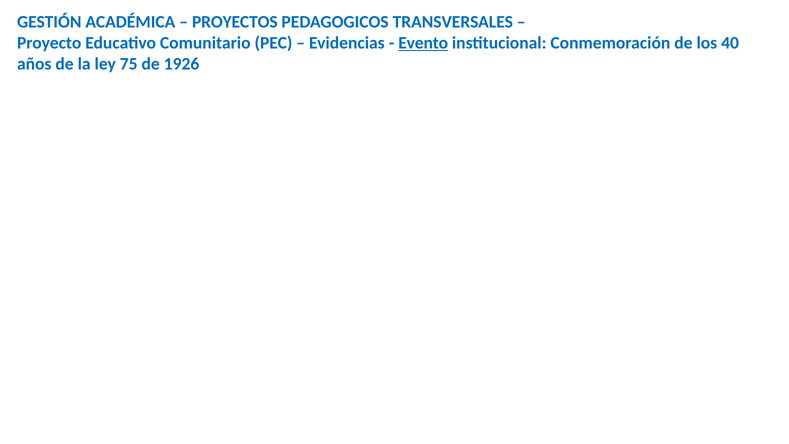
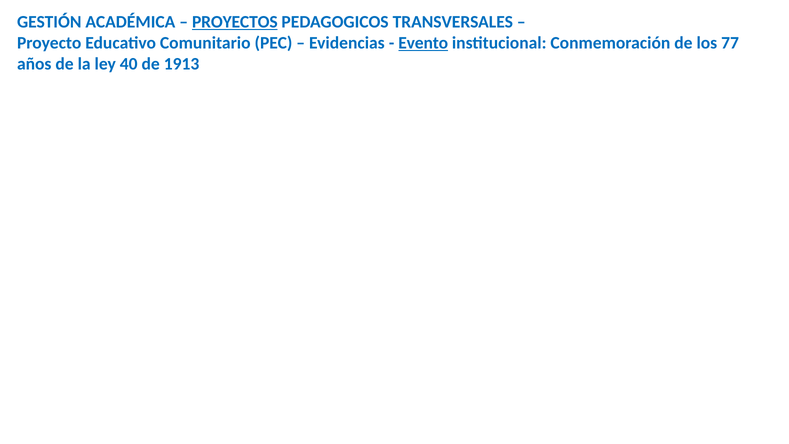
PROYECTOS underline: none -> present (235, 22)
40: 40 -> 77 (730, 43)
75: 75 -> 40 (129, 64)
1926: 1926 -> 1913 (182, 64)
